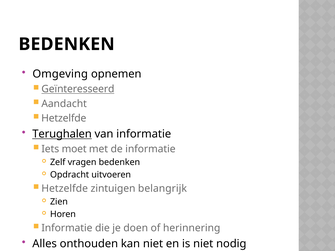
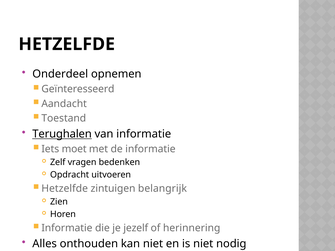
BEDENKEN: BEDENKEN -> HETZELFDE (67, 44)
Omgeving: Omgeving -> Onderdeel (60, 74)
Geïnteresseerd underline: present -> none (78, 89)
Hetzelfde: Hetzelfde -> Toestand (64, 118)
doen: doen -> jezelf (136, 228)
